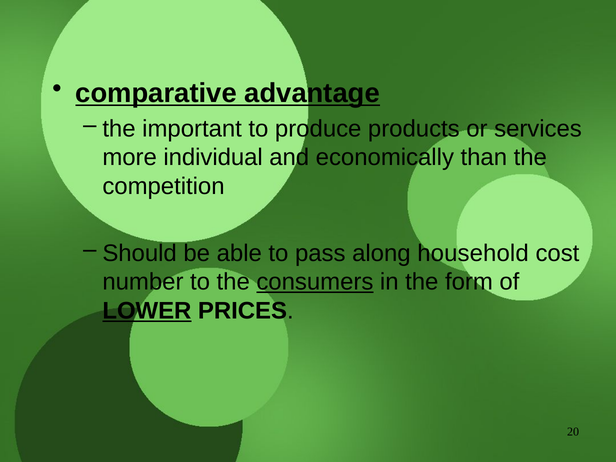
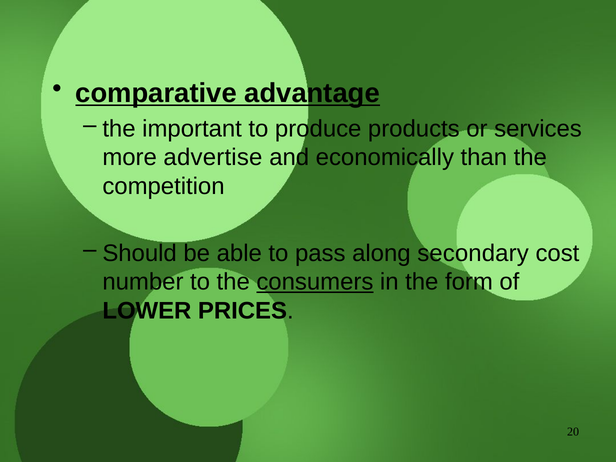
individual: individual -> advertise (213, 157)
household: household -> secondary (473, 253)
LOWER underline: present -> none (147, 311)
